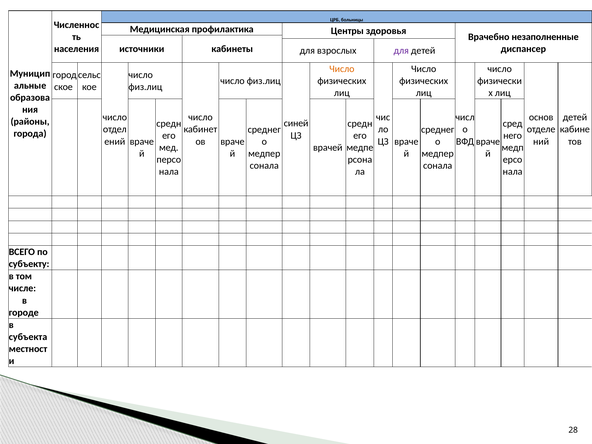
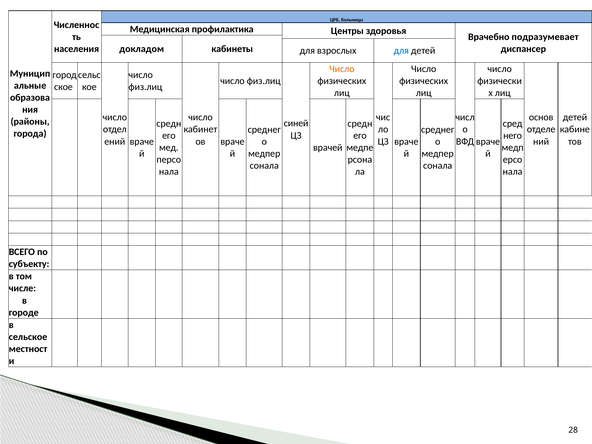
незаполненные: незаполненные -> подразумевает (545, 37)
источники: источники -> докладом (142, 49)
для colour: purple -> blue (401, 51)
субъекта: субъекта -> сельское (28, 337)
